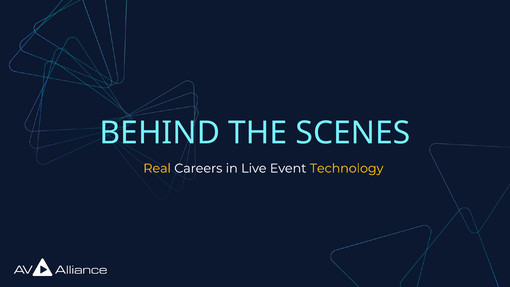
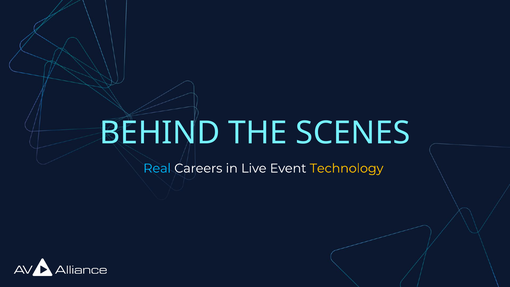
Real colour: yellow -> light blue (157, 168)
